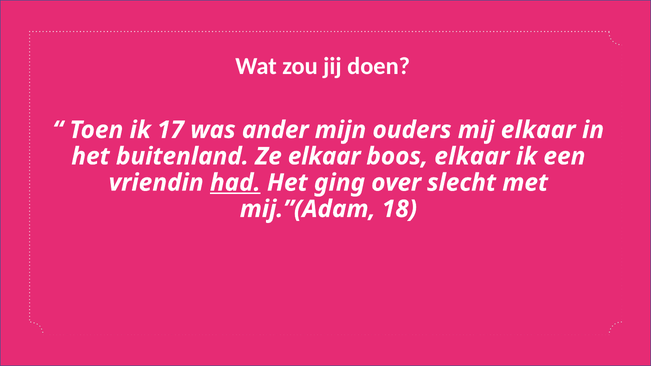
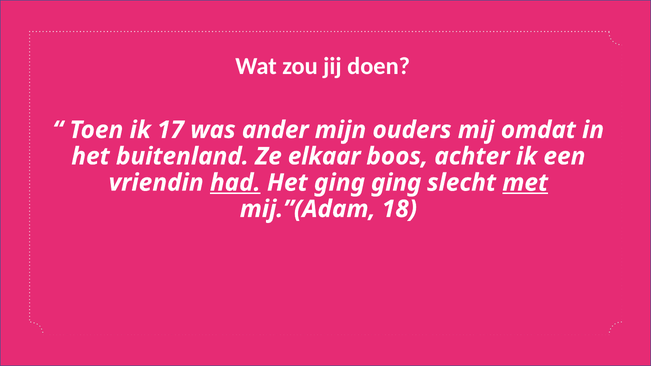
mij elkaar: elkaar -> omdat (538, 130)
boos elkaar: elkaar -> achter (472, 156)
ging over: over -> ging (396, 183)
met underline: none -> present (525, 183)
